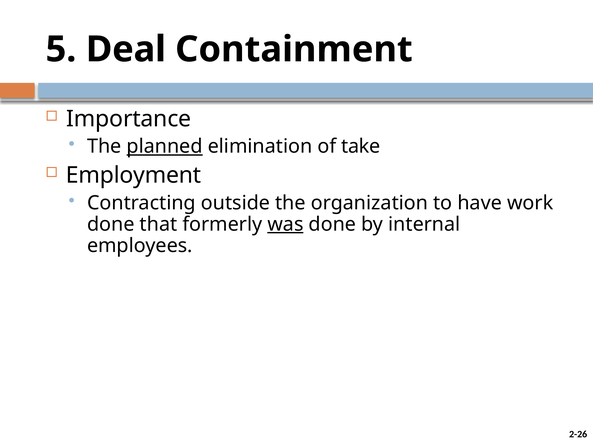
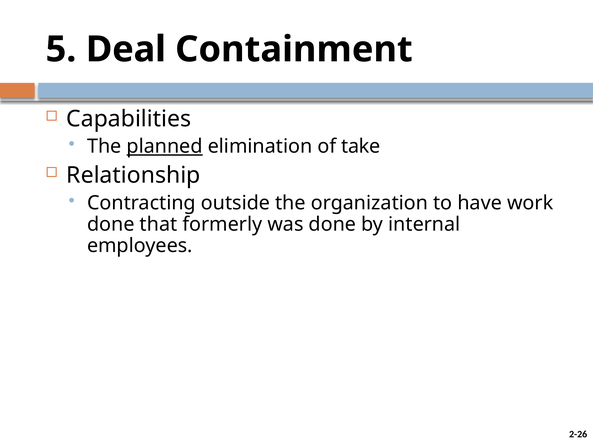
Importance: Importance -> Capabilities (129, 119)
Employment: Employment -> Relationship (133, 176)
was underline: present -> none (285, 225)
